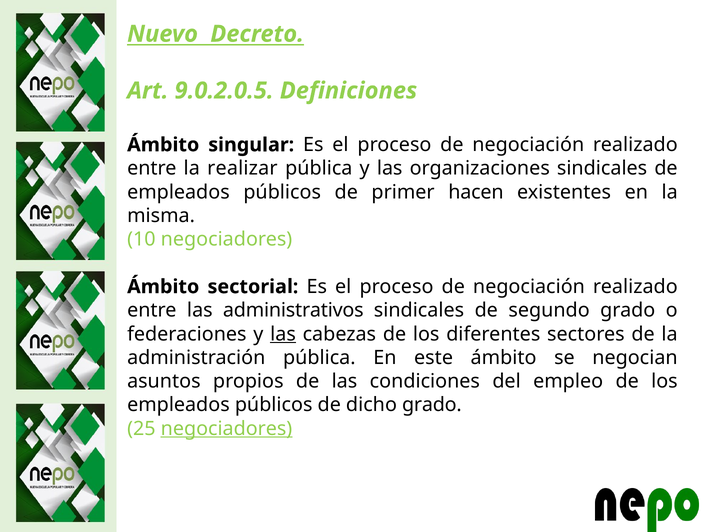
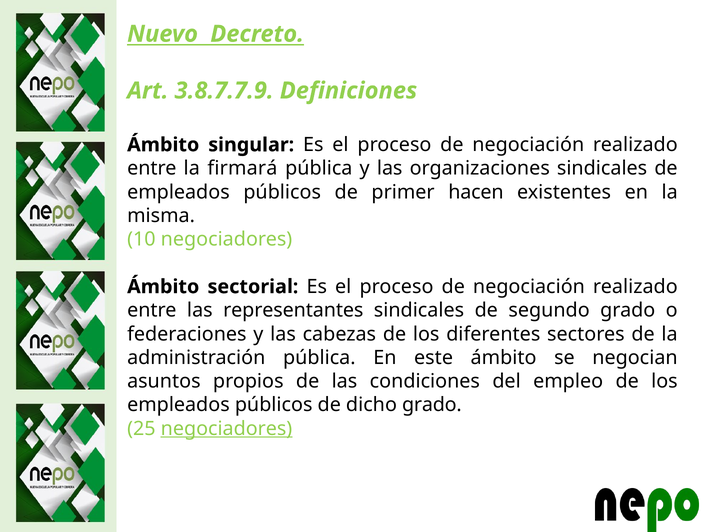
9.0.2.0.5: 9.0.2.0.5 -> 3.8.7.7.9 (224, 91)
realizar: realizar -> firmará (242, 169)
administrativos: administrativos -> representantes (293, 311)
las underline: present -> none (283, 334)
